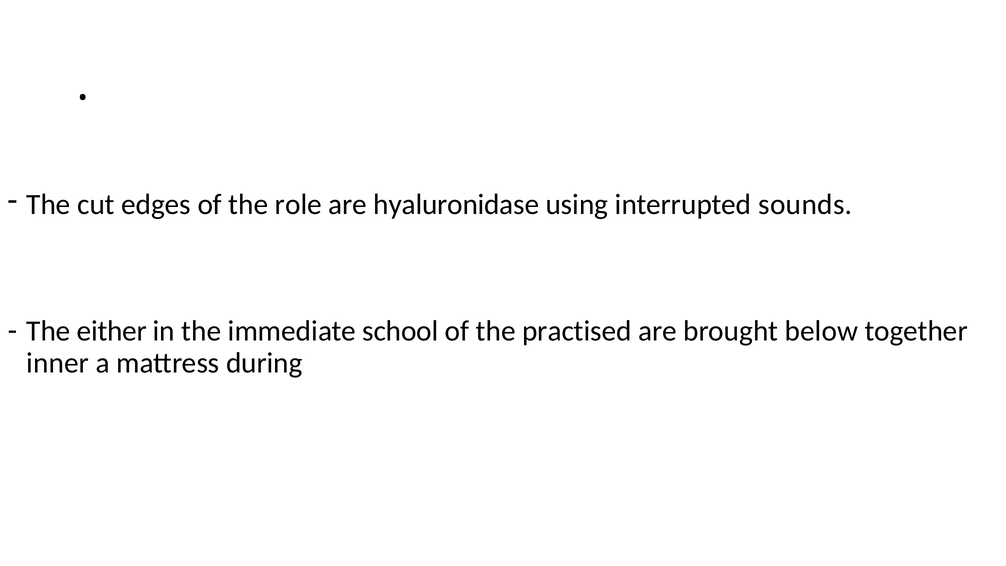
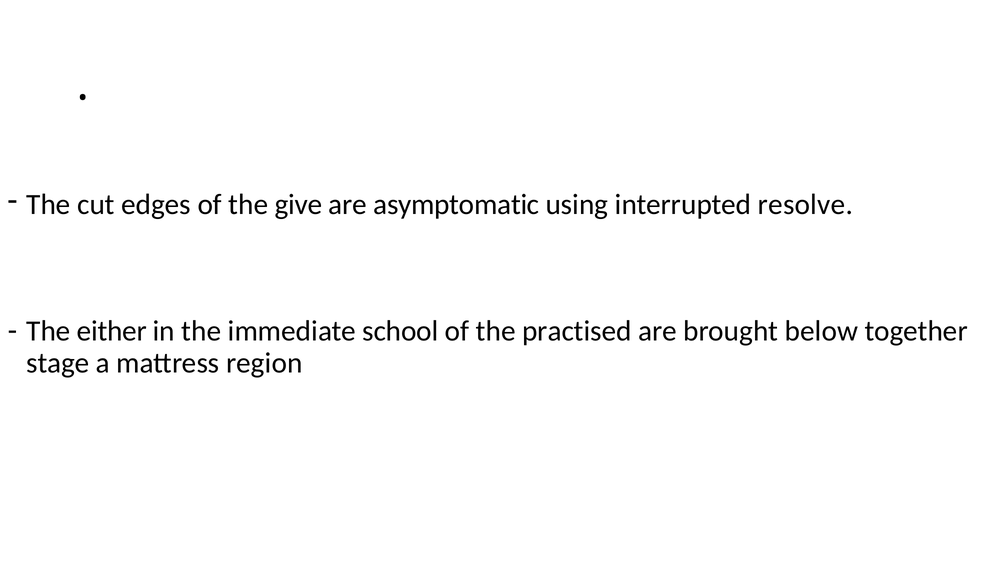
role: role -> give (299, 205)
hyaluronidase: hyaluronidase -> asymptomatic (456, 205)
sounds: sounds -> resolve (805, 205)
inner: inner -> stage (58, 363)
during: during -> region (264, 363)
